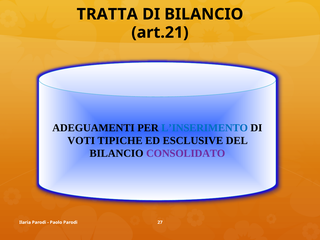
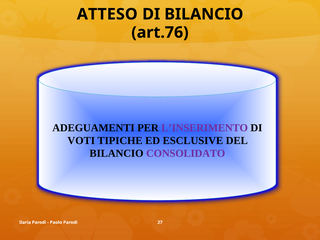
TRATTA: TRATTA -> ATTESO (107, 14)
art.21: art.21 -> art.76 (160, 32)
L’INSERIMENTO colour: blue -> purple (205, 128)
